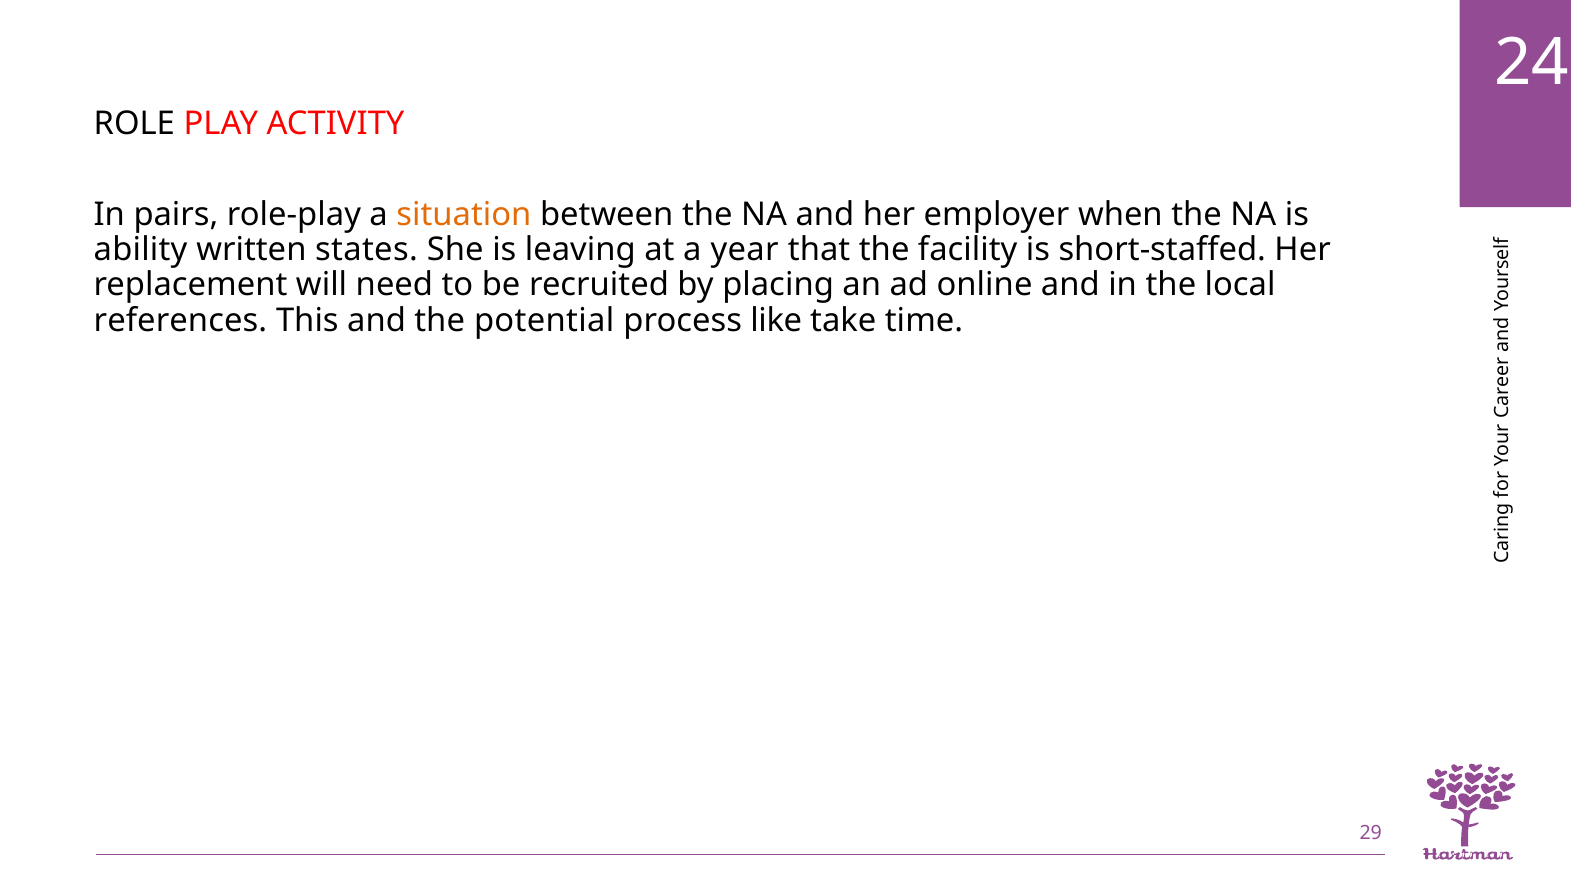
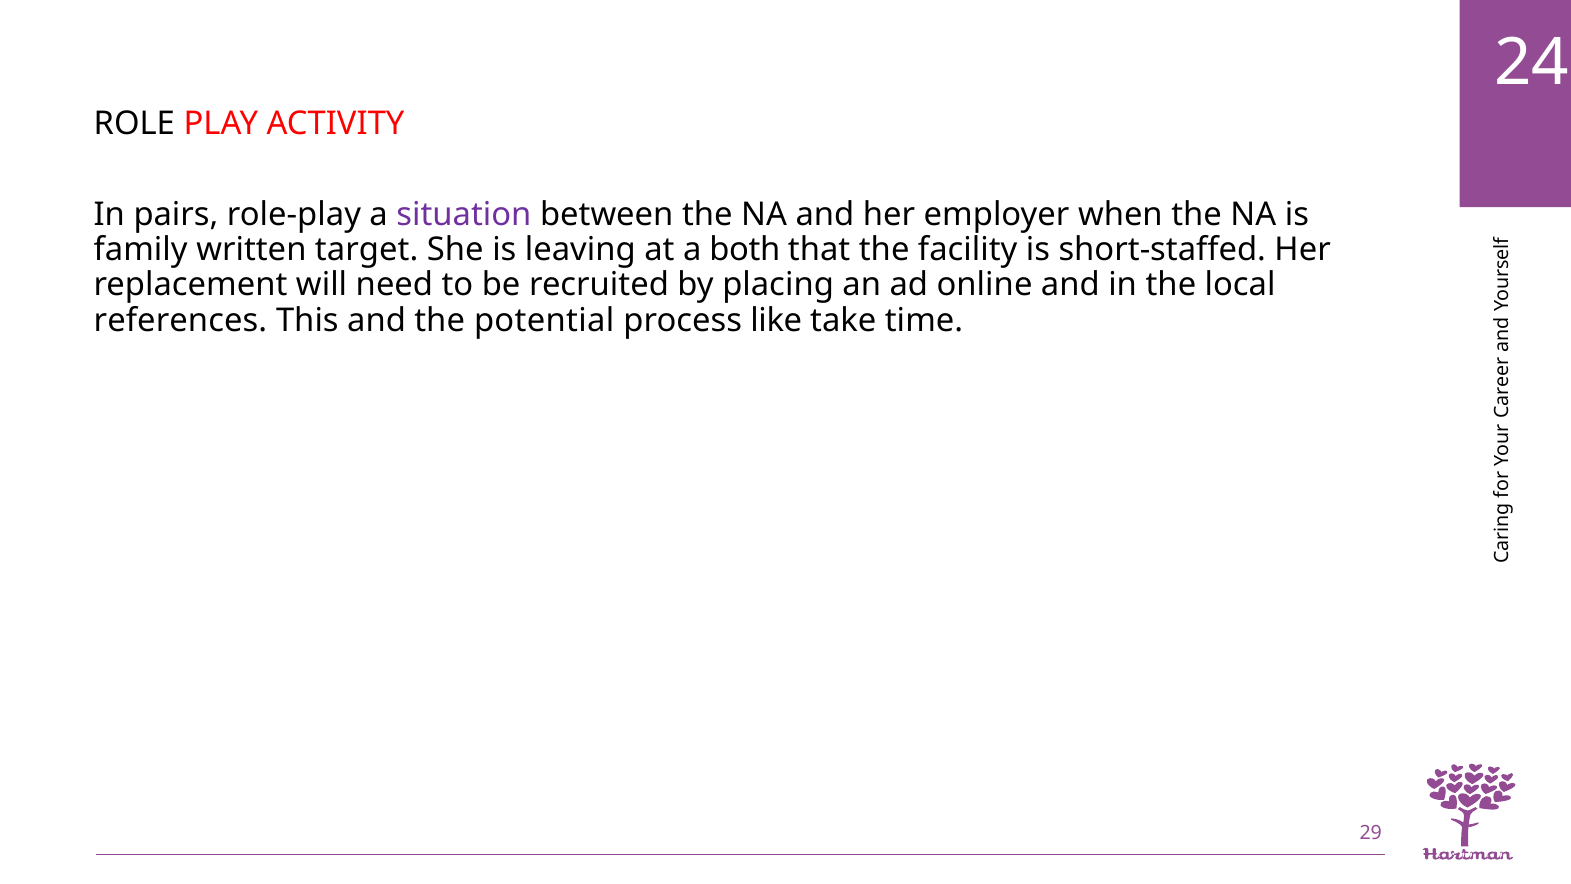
situation colour: orange -> purple (464, 214)
ability: ability -> family (141, 250)
states: states -> target (367, 250)
year: year -> both (745, 250)
